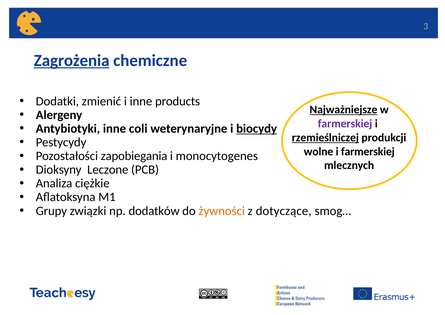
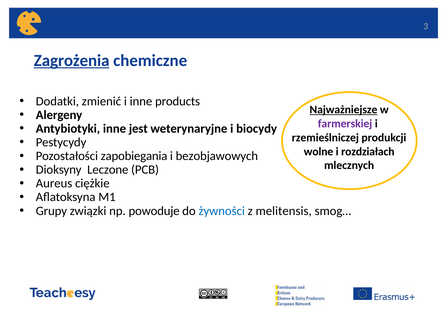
coli: coli -> jest (138, 128)
biocydy underline: present -> none (257, 128)
rzemieślniczej underline: present -> none (325, 137)
i farmerskiej: farmerskiej -> rozdziałach (368, 151)
monocytogenes: monocytogenes -> bezobjawowych (217, 156)
Analiza: Analiza -> Aureus (54, 183)
dodatków: dodatków -> powoduje (154, 211)
żywności colour: orange -> blue (222, 211)
dotyczące: dotyczące -> melitensis (284, 211)
